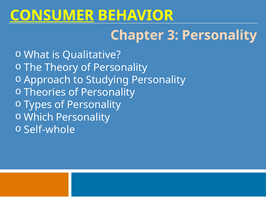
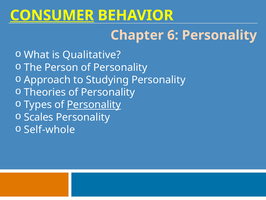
3: 3 -> 6 (173, 35)
Theory: Theory -> Person (61, 67)
Personality underline: none -> present (94, 105)
Which: Which -> Scales (39, 117)
